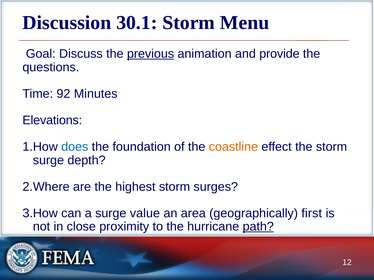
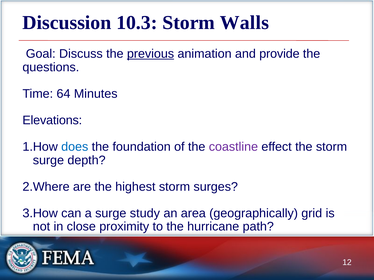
30.1: 30.1 -> 10.3 (137, 23)
Menu: Menu -> Walls (244, 23)
92: 92 -> 64 (63, 94)
coastline colour: orange -> purple (233, 147)
value: value -> study (145, 214)
first: first -> grid (312, 214)
path underline: present -> none (258, 227)
